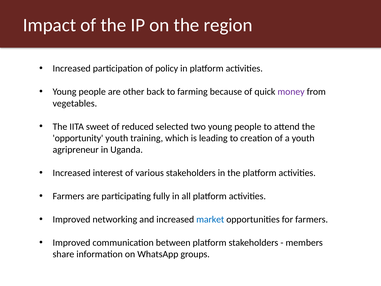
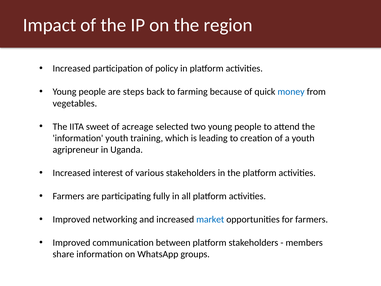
other: other -> steps (134, 92)
money colour: purple -> blue (291, 92)
reduced: reduced -> acreage (138, 126)
opportunity: opportunity -> information (78, 138)
